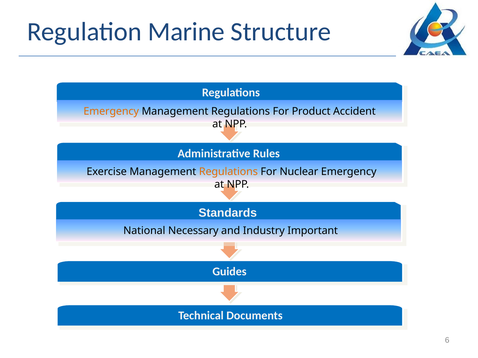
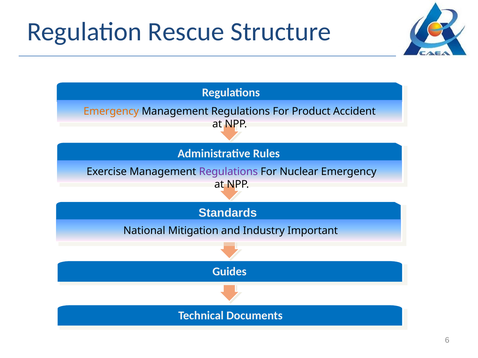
Marine: Marine -> Rescue (186, 32)
Regulations colour: orange -> purple (228, 172)
Necessary: Necessary -> Mitigation (193, 231)
